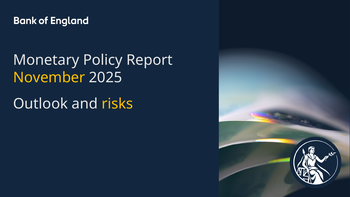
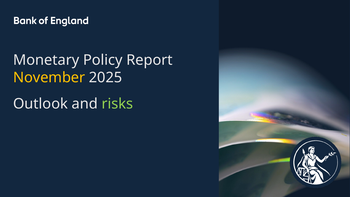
risks colour: yellow -> light green (117, 104)
